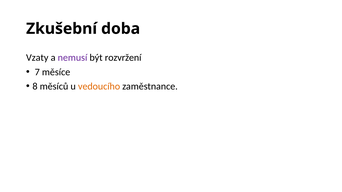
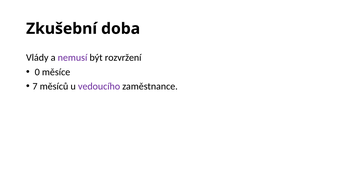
Vzaty: Vzaty -> Vlády (37, 58)
7: 7 -> 0 (37, 72)
8: 8 -> 7 (35, 87)
vedoucího colour: orange -> purple (99, 87)
